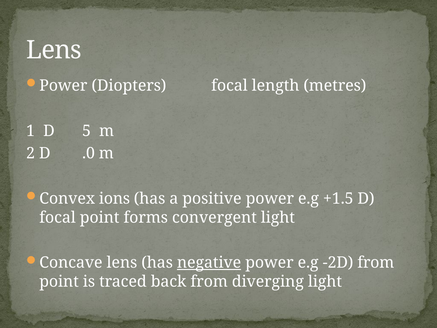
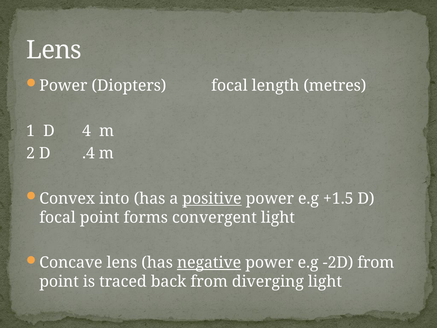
5: 5 -> 4 (86, 131)
.0: .0 -> .4 (88, 153)
ions: ions -> into (114, 198)
positive underline: none -> present (212, 198)
